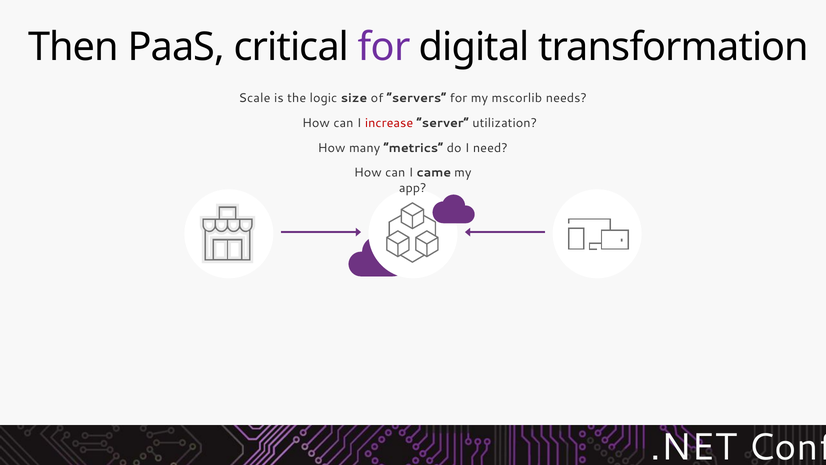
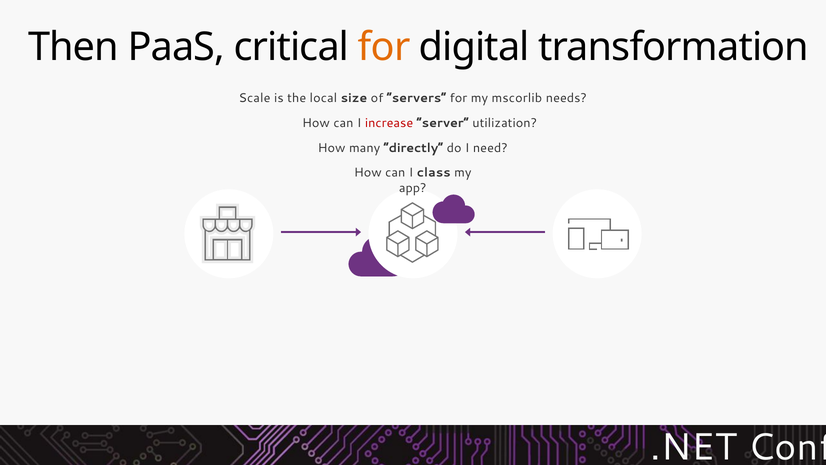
for colour: purple -> orange (384, 47)
logic: logic -> local (323, 98)
metrics: metrics -> directly (413, 148)
came: came -> class (434, 173)
